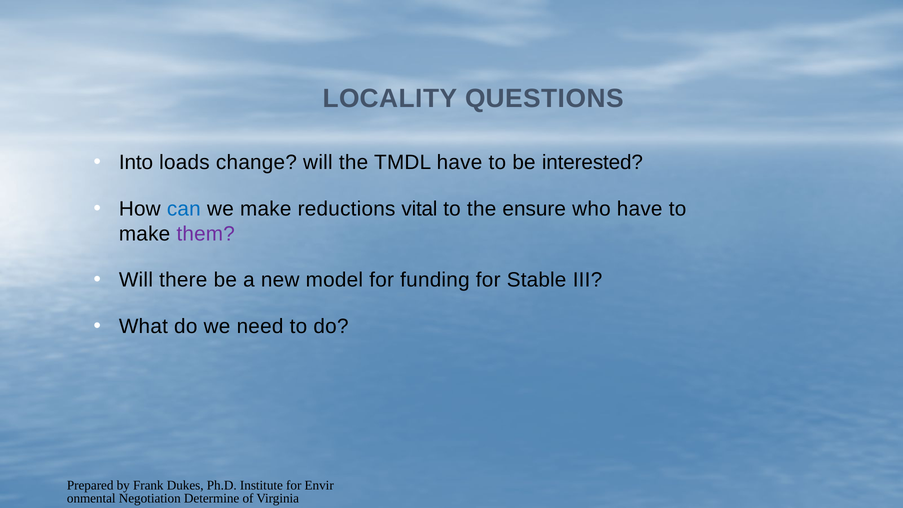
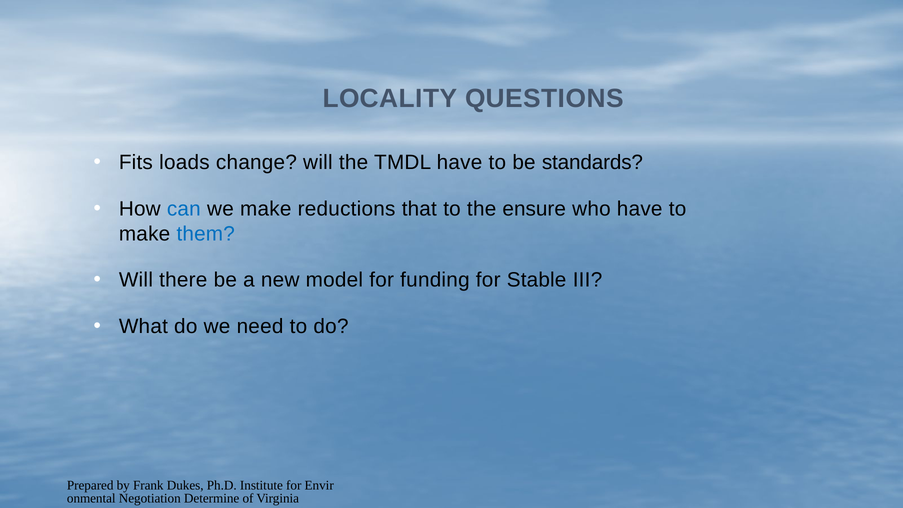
Into: Into -> Fits (136, 163)
interested: interested -> standards (592, 163)
vital: vital -> that (419, 209)
them colour: purple -> blue (206, 234)
